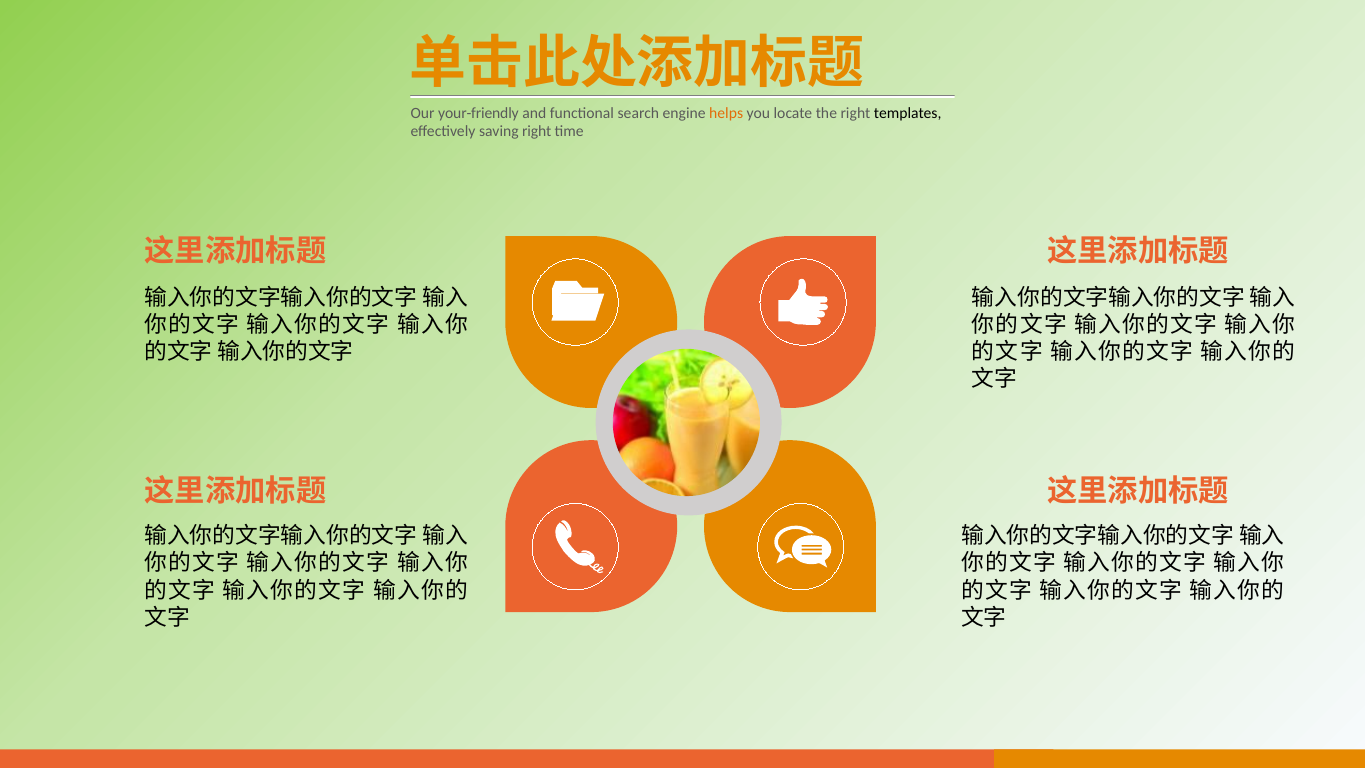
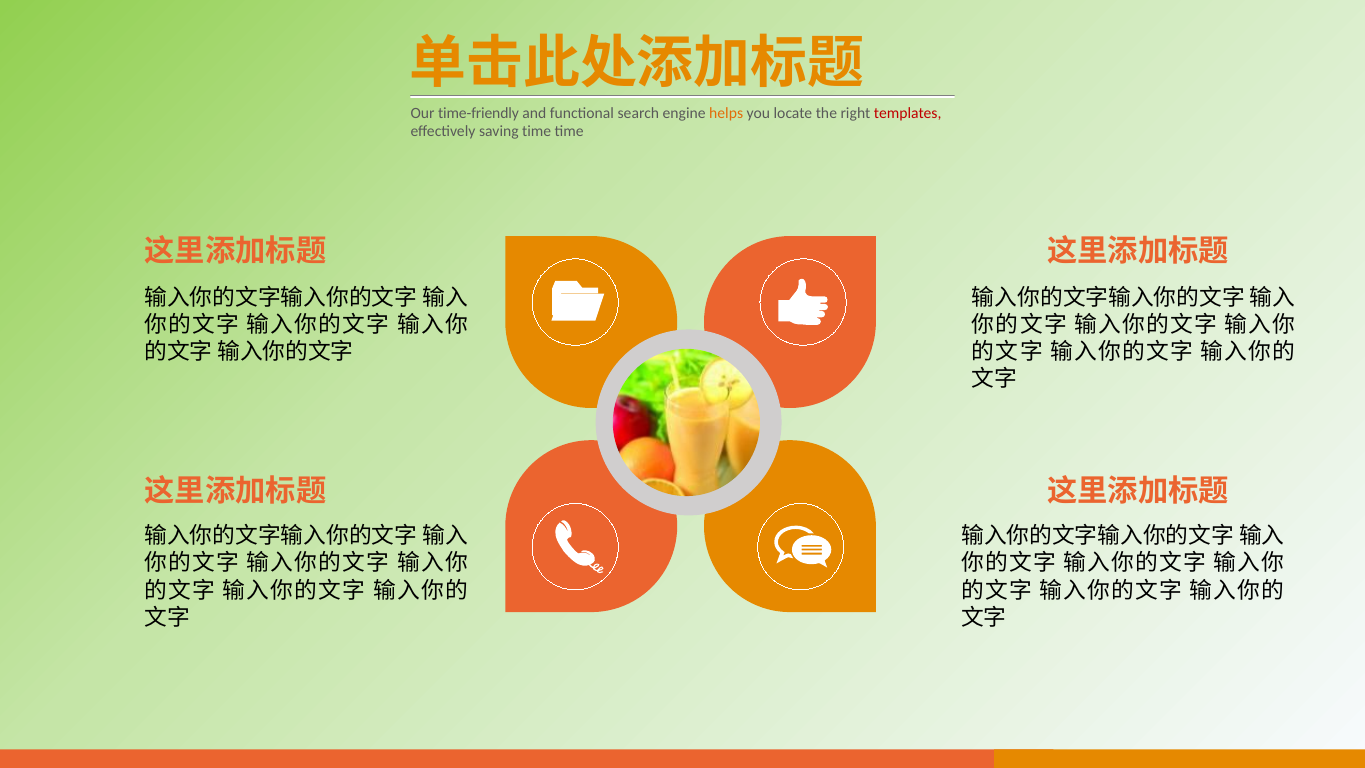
your-friendly: your-friendly -> time-friendly (478, 113)
templates colour: black -> red (908, 113)
saving right: right -> time (537, 132)
